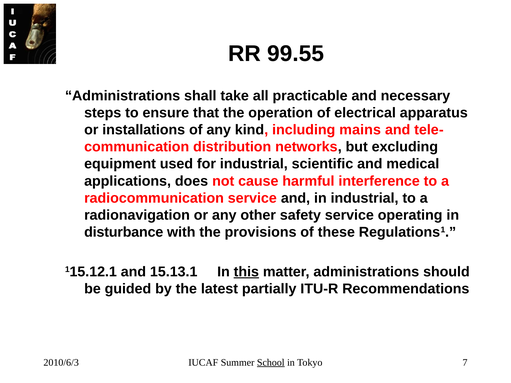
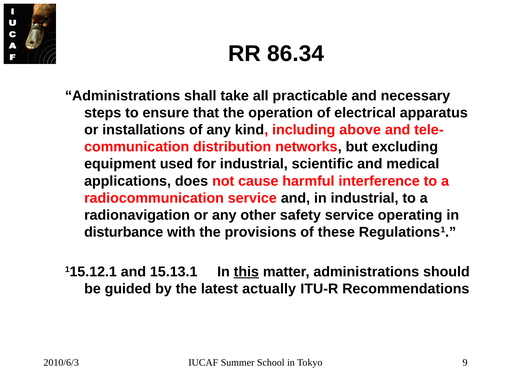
99.55: 99.55 -> 86.34 (296, 54)
mains: mains -> above (360, 130)
partially: partially -> actually (269, 289)
School underline: present -> none (271, 363)
7: 7 -> 9 (465, 363)
